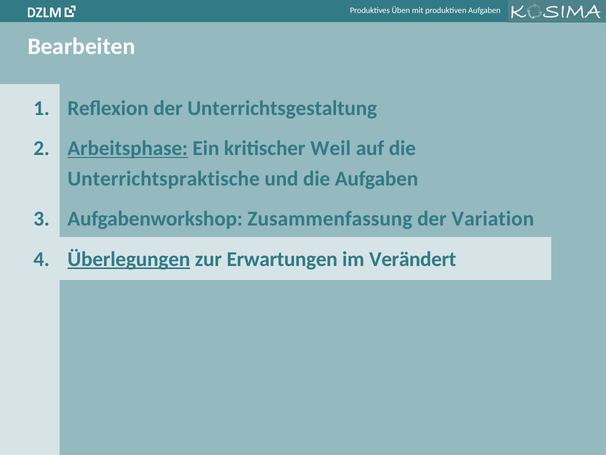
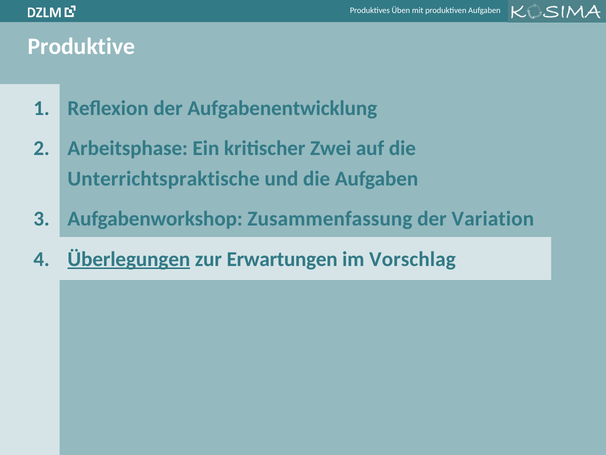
Bearbeiten: Bearbeiten -> Produktive (81, 46)
Unterrichtsgestaltung: Unterrichtsgestaltung -> Aufgabenentwicklung (282, 108)
Arbeitsphase underline: present -> none (128, 148)
Weil: Weil -> Zwei (331, 148)
Verändert: Verändert -> Vorschlag (412, 259)
